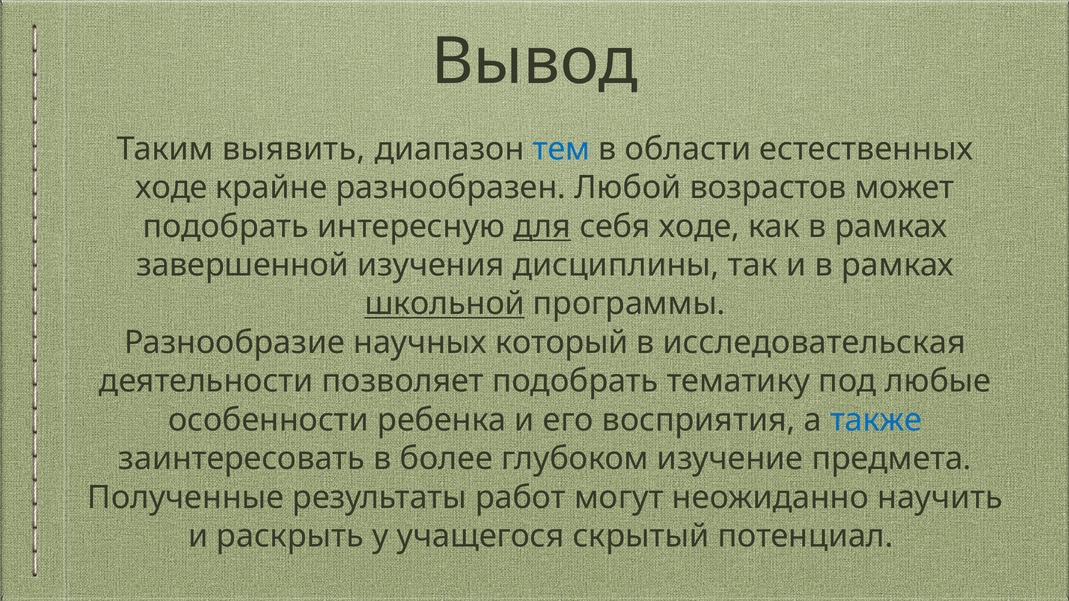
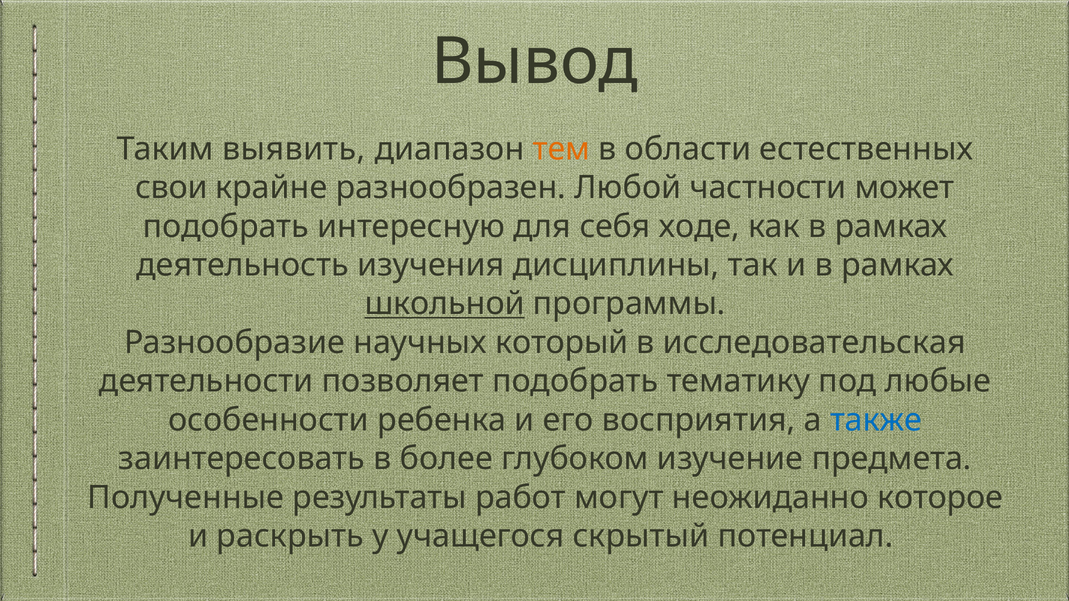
тем colour: blue -> orange (561, 149)
ходе: ходе -> свои (172, 188)
возрастов: возрастов -> частности (768, 188)
для underline: present -> none (542, 227)
завершенной: завершенной -> деятельность (243, 265)
научить: научить -> которое (940, 498)
